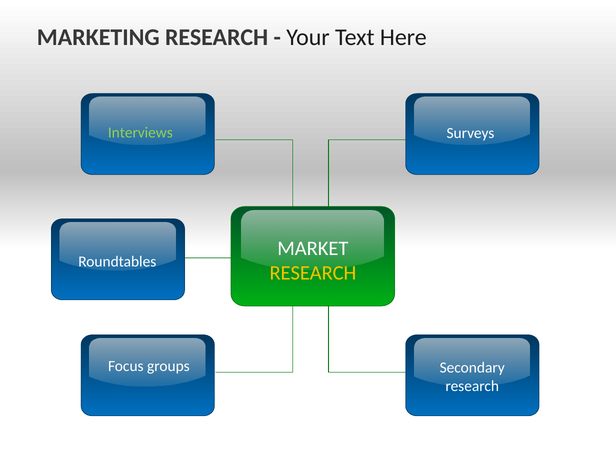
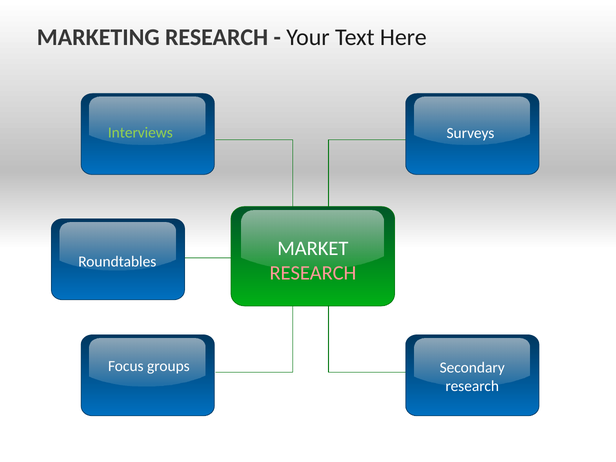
RESEARCH colour: yellow -> pink (313, 273)
